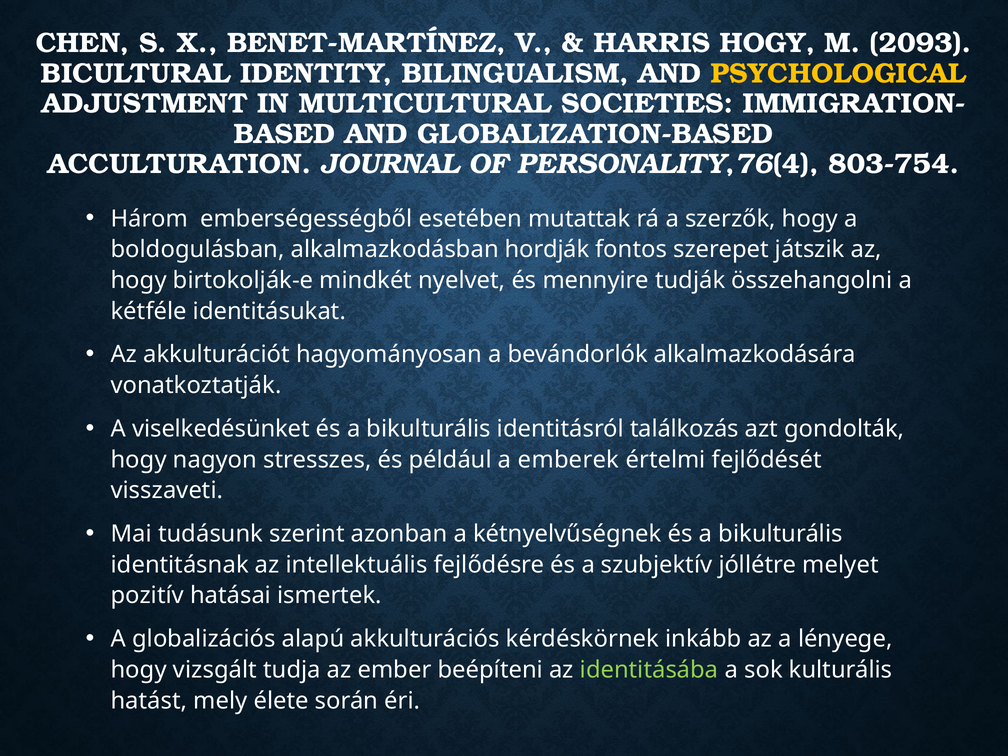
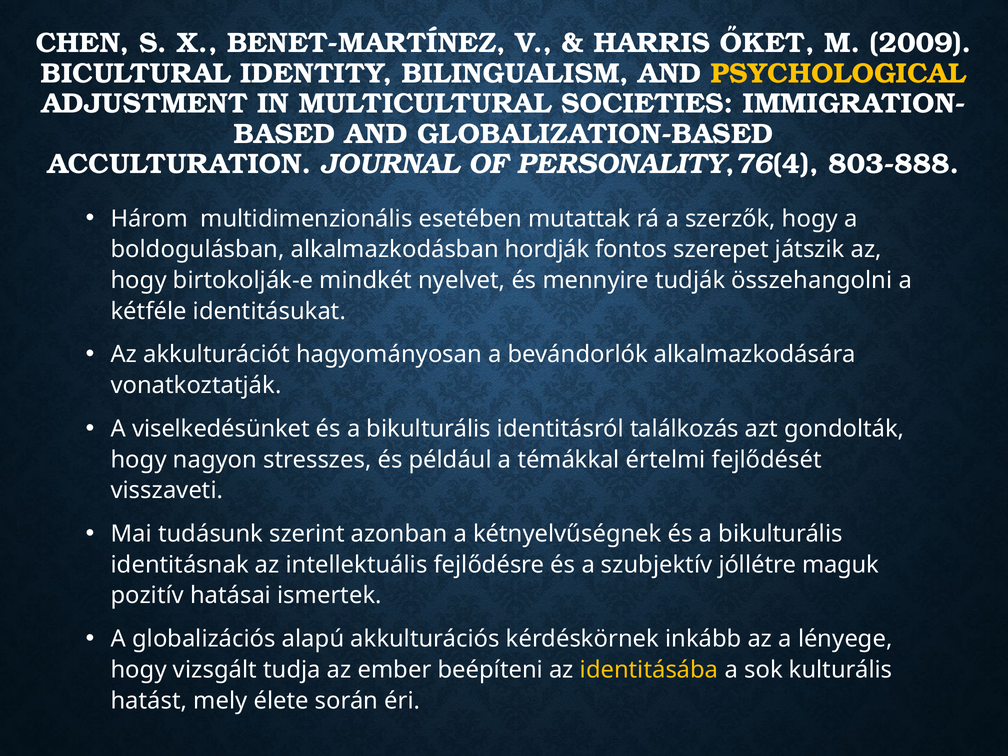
HARRIS HOGY: HOGY -> ŐKET (767, 43)
2093: 2093 -> 2009 (920, 43)
803-754: 803-754 -> 803-888 (894, 164)
emberségességből: emberségességből -> multidimenzionális (306, 219)
emberek: emberek -> témákkal (569, 460)
melyet: melyet -> maguk (841, 565)
identitásába colour: light green -> yellow (649, 670)
